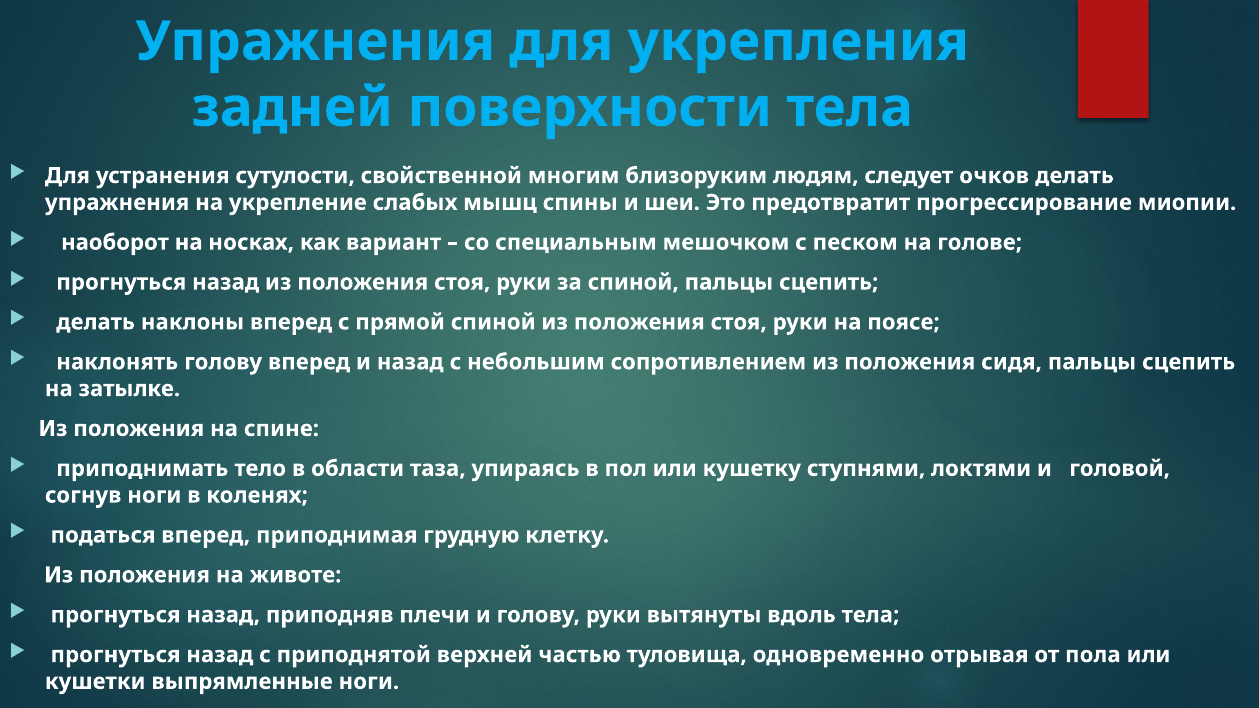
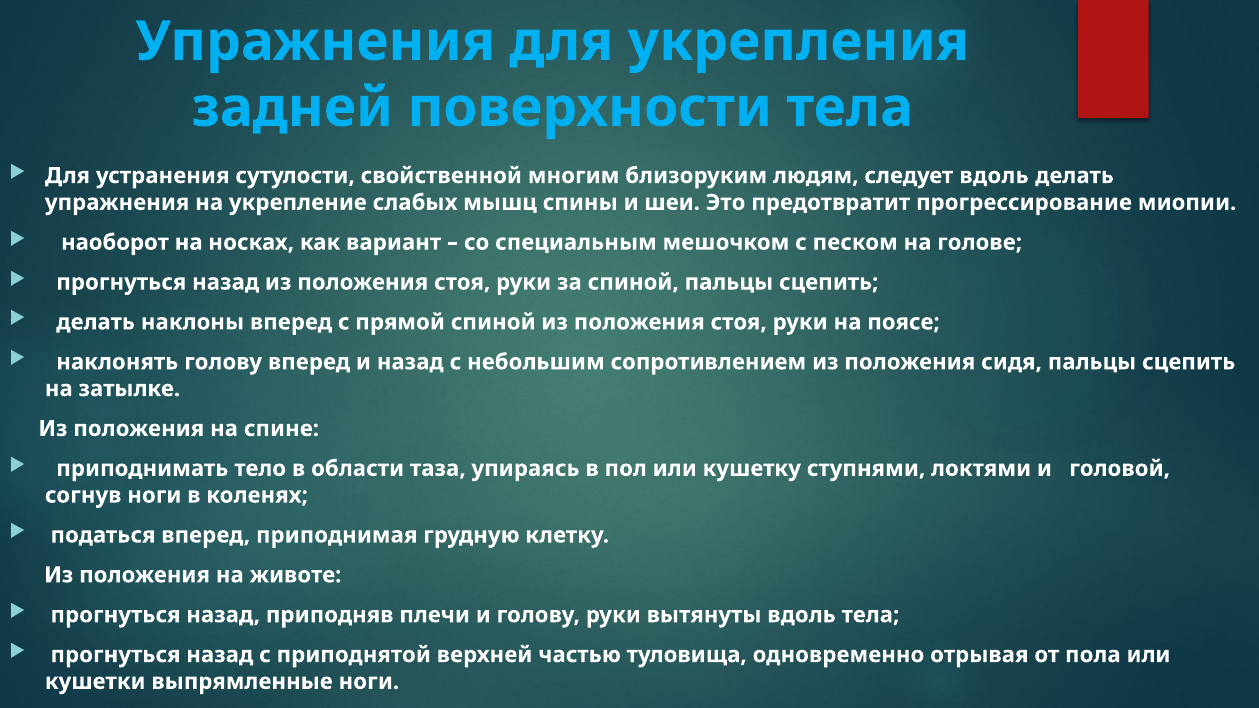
следует очков: очков -> вдоль (994, 176)
